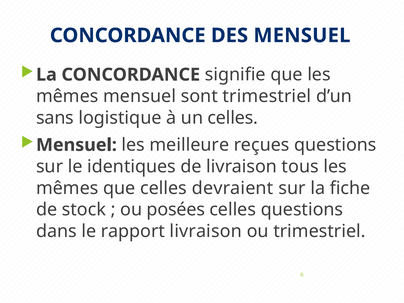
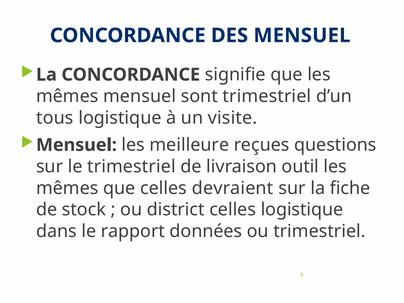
sans: sans -> tous (55, 118)
un celles: celles -> visite (233, 118)
le identiques: identiques -> trimestriel (131, 167)
tous: tous -> outil (300, 167)
posées: posées -> district (176, 210)
celles questions: questions -> logistique (302, 210)
rapport livraison: livraison -> données (206, 231)
